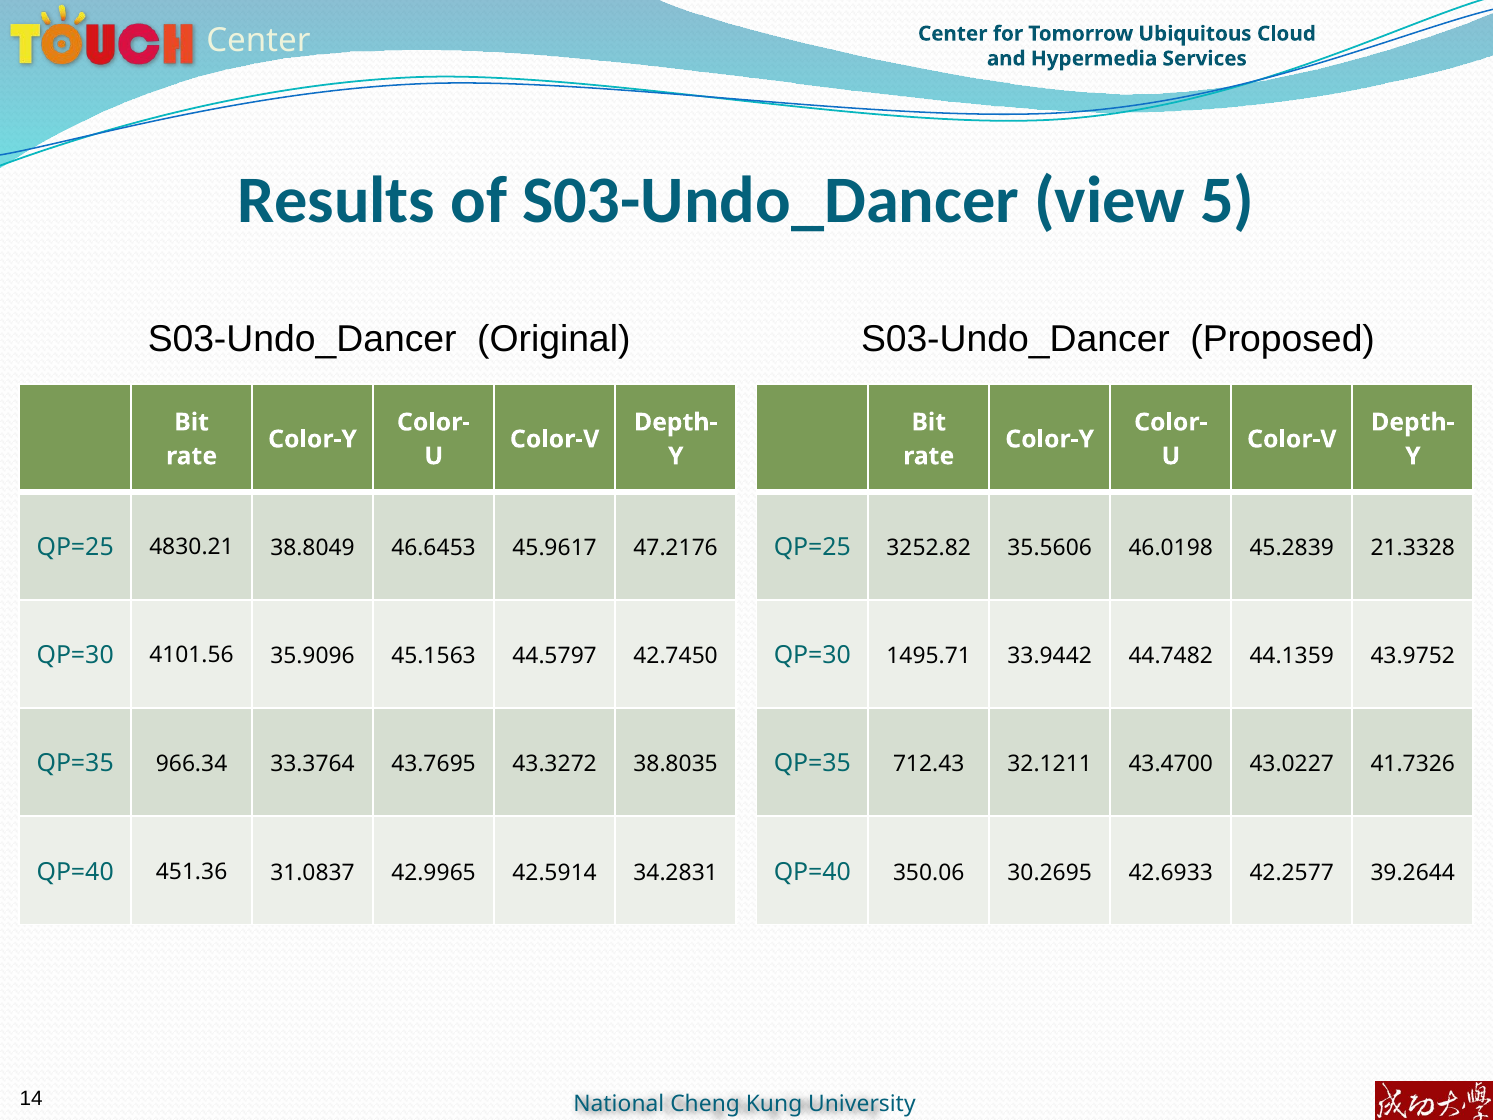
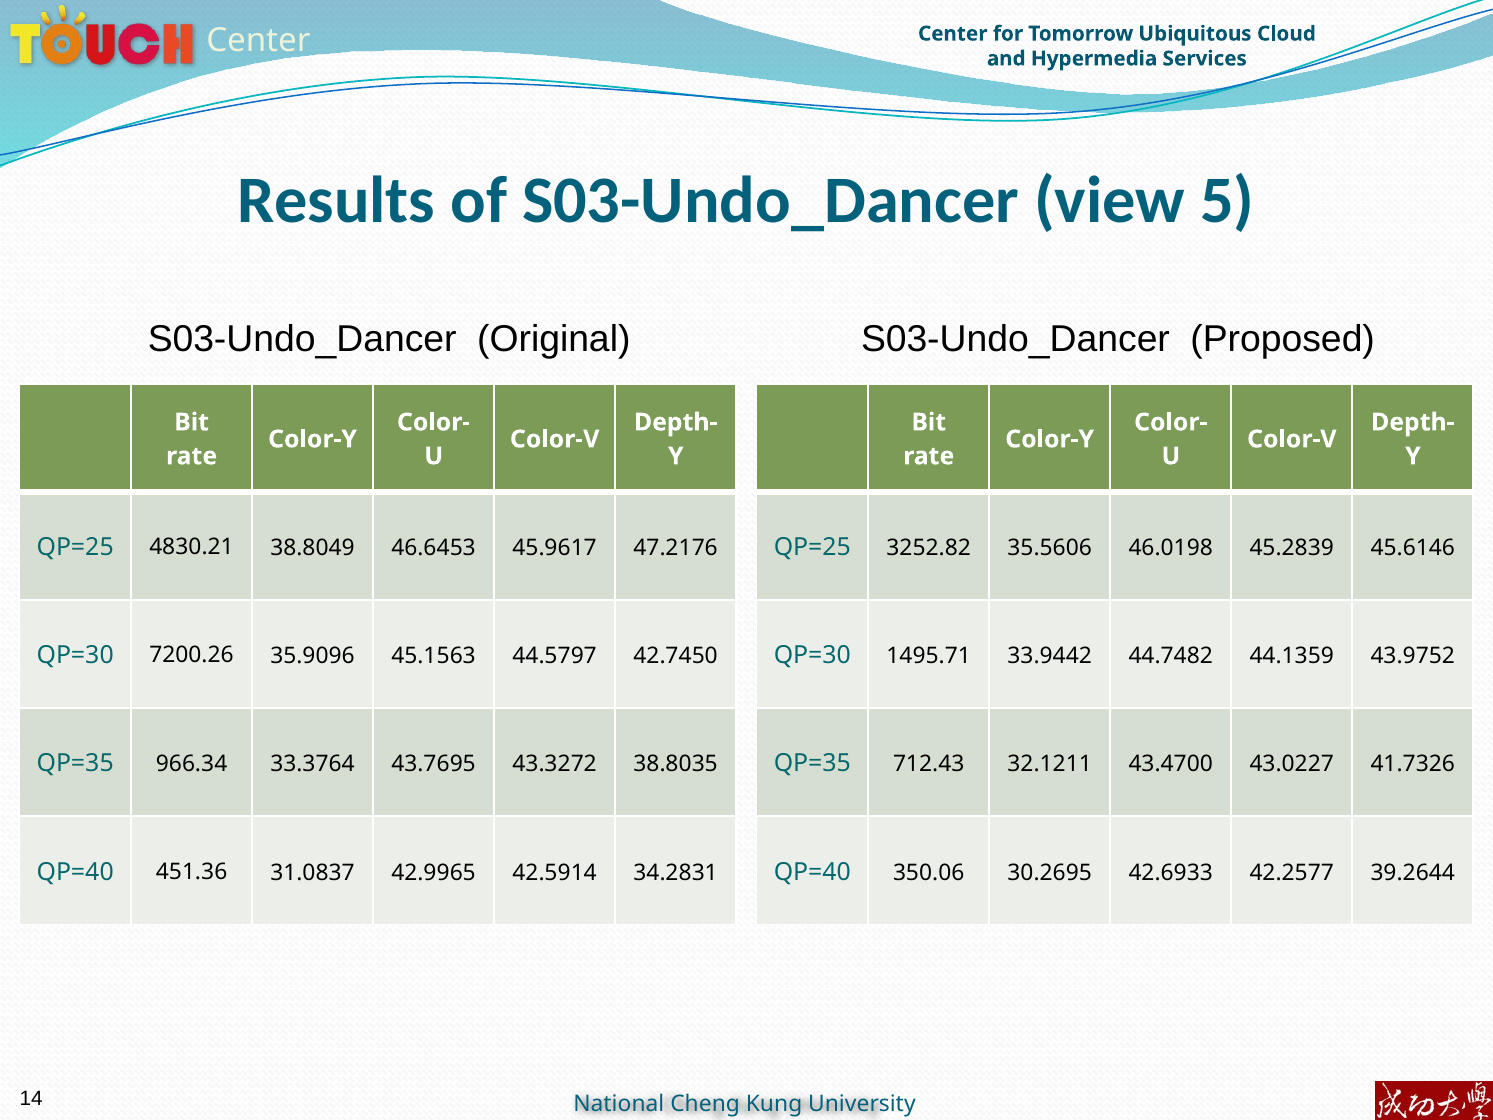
21.3328: 21.3328 -> 45.6146 (1413, 548)
4101.56: 4101.56 -> 7200.26 (191, 655)
